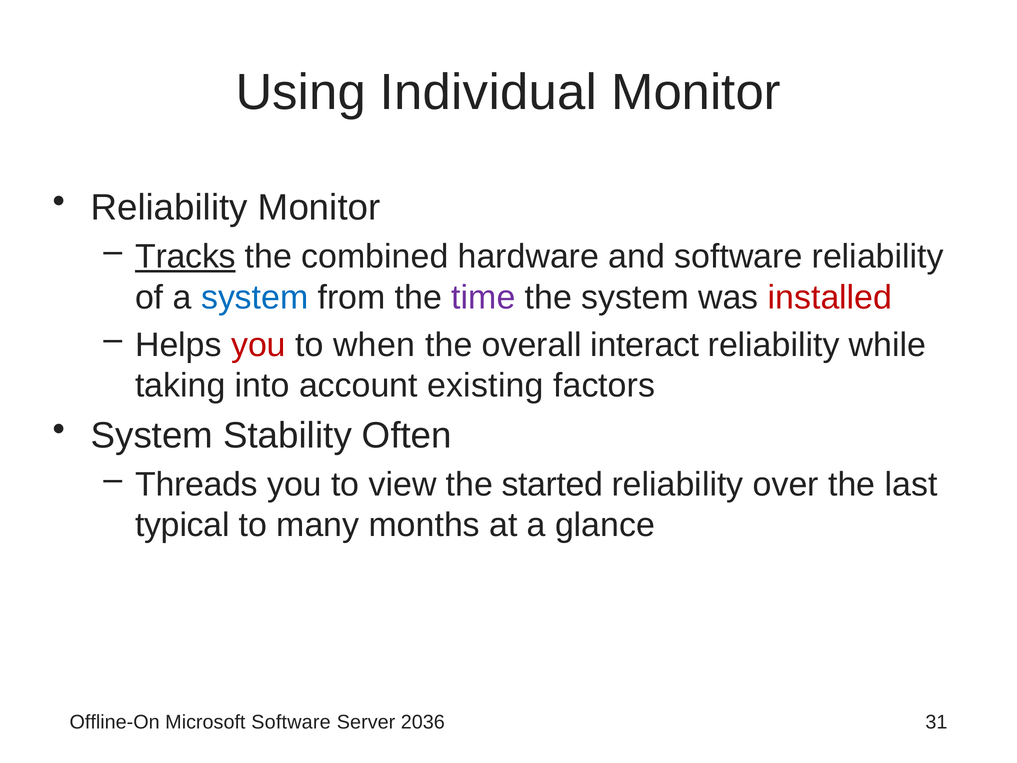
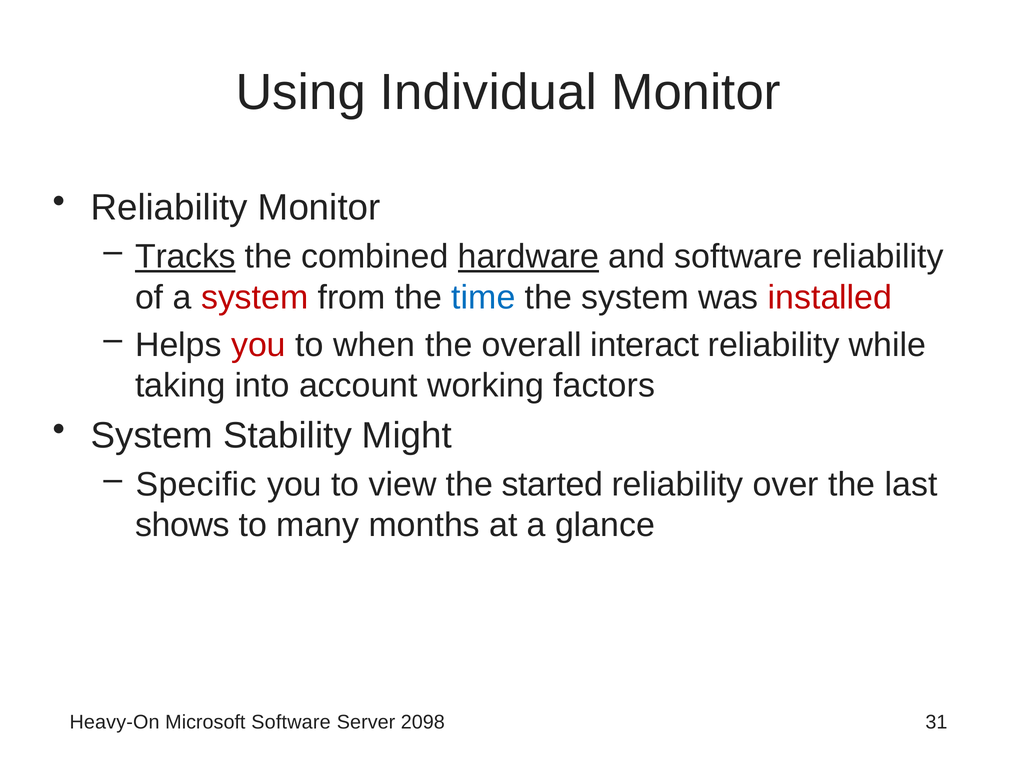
hardware underline: none -> present (528, 257)
system colour: blue -> red (255, 297)
time colour: purple -> blue (483, 297)
existing: existing -> working (486, 385)
Often: Often -> Might (407, 435)
Threads: Threads -> Specific (196, 484)
typical: typical -> shows (182, 525)
Offline-On: Offline-On -> Heavy-On (115, 722)
2036: 2036 -> 2098 (423, 722)
